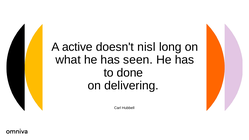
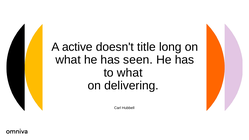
nisl: nisl -> title (146, 47)
to done: done -> what (130, 73)
